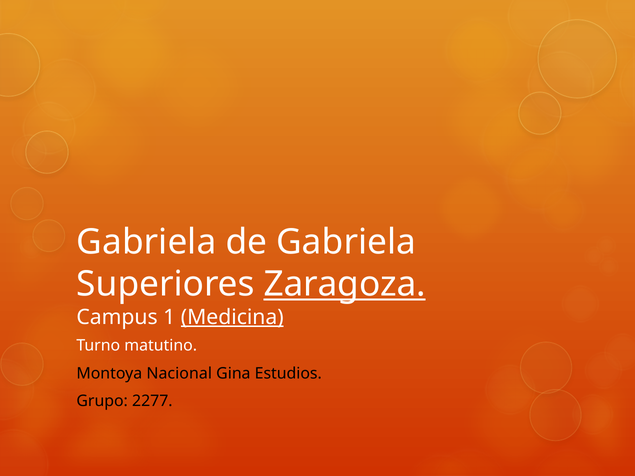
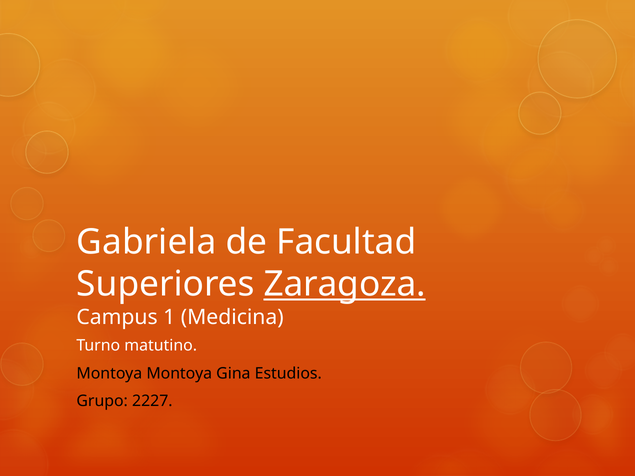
de Gabriela: Gabriela -> Facultad (346, 242)
Medicina underline: present -> none (232, 317)
Montoya Nacional: Nacional -> Montoya (179, 373)
2277: 2277 -> 2227 (152, 401)
